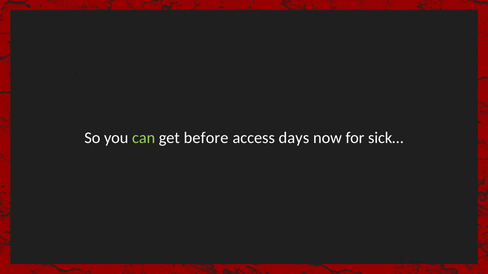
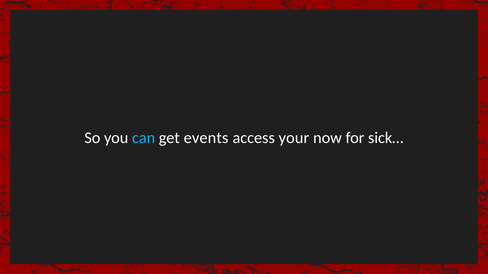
can colour: light green -> light blue (144, 138)
before: before -> events (206, 138)
days: days -> your (294, 138)
